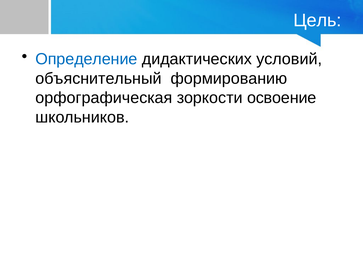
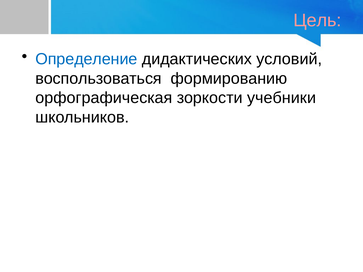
Цель colour: white -> pink (317, 20)
объяснительный: объяснительный -> воспользоваться (99, 79)
освоение: освоение -> учебники (282, 98)
